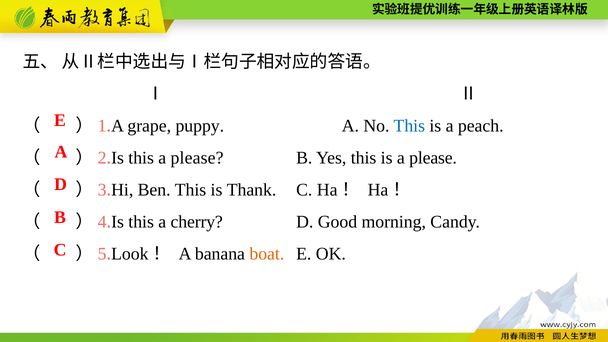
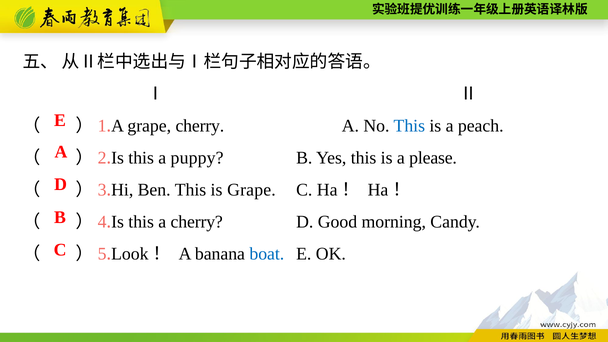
grape puppy: puppy -> cherry (200, 126)
this a please: please -> puppy (197, 158)
is Thank: Thank -> Grape (251, 190)
boat colour: orange -> blue (267, 254)
